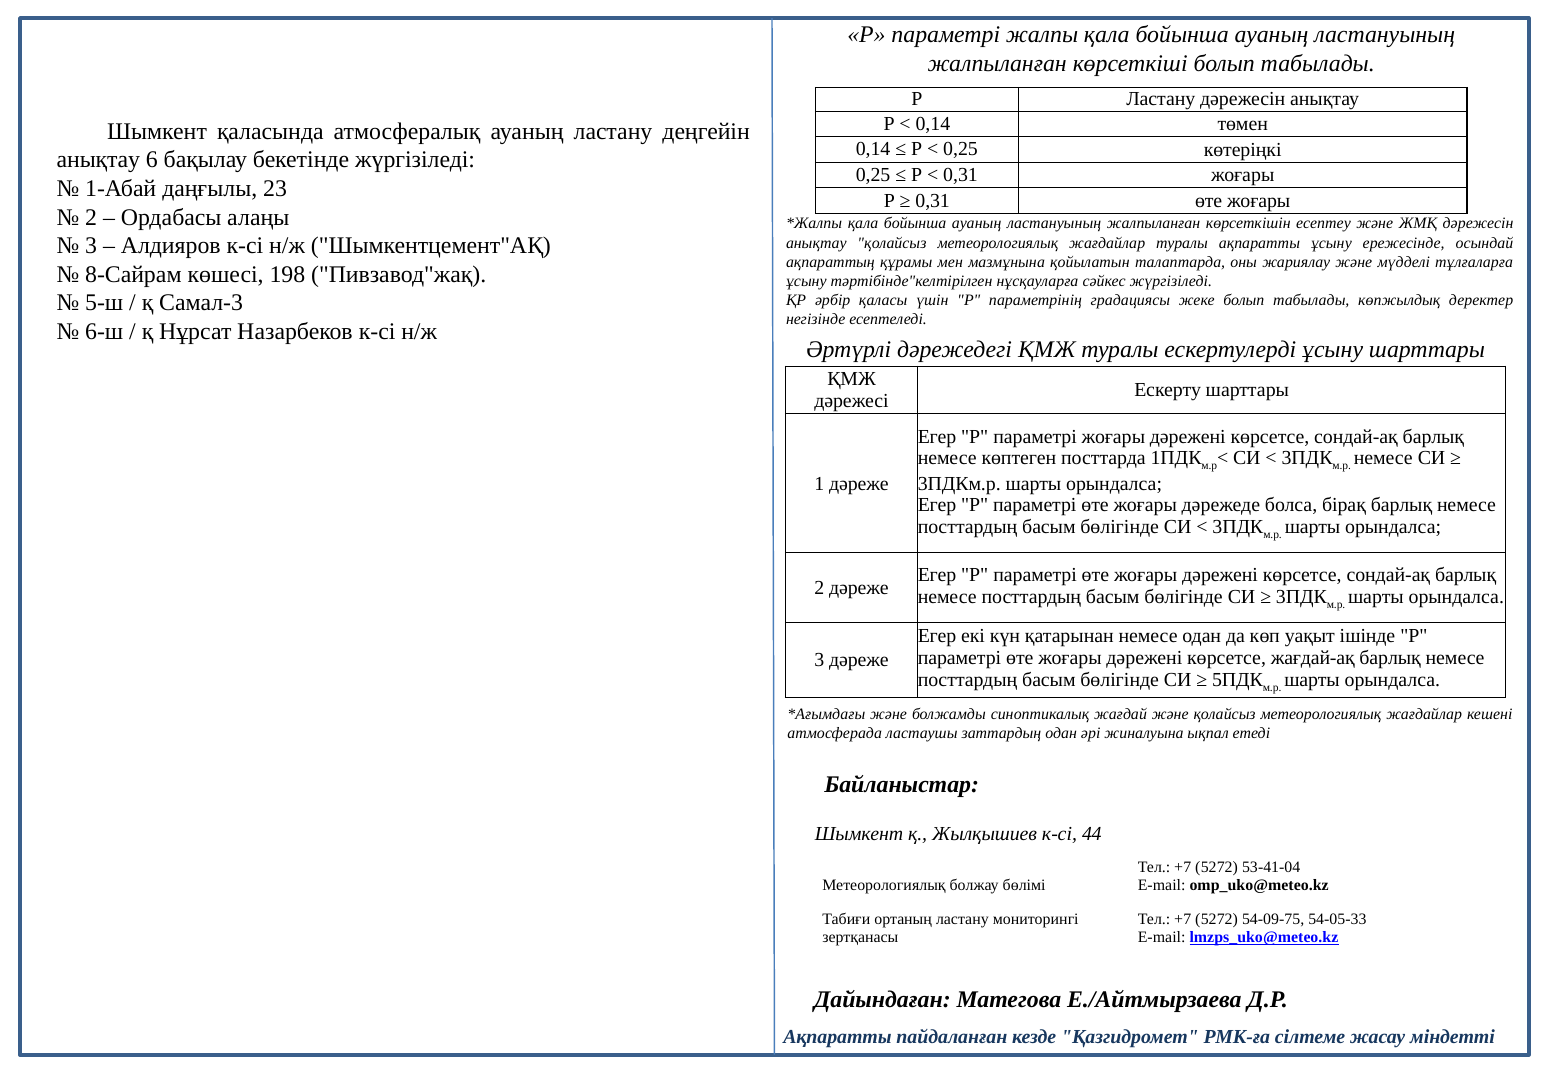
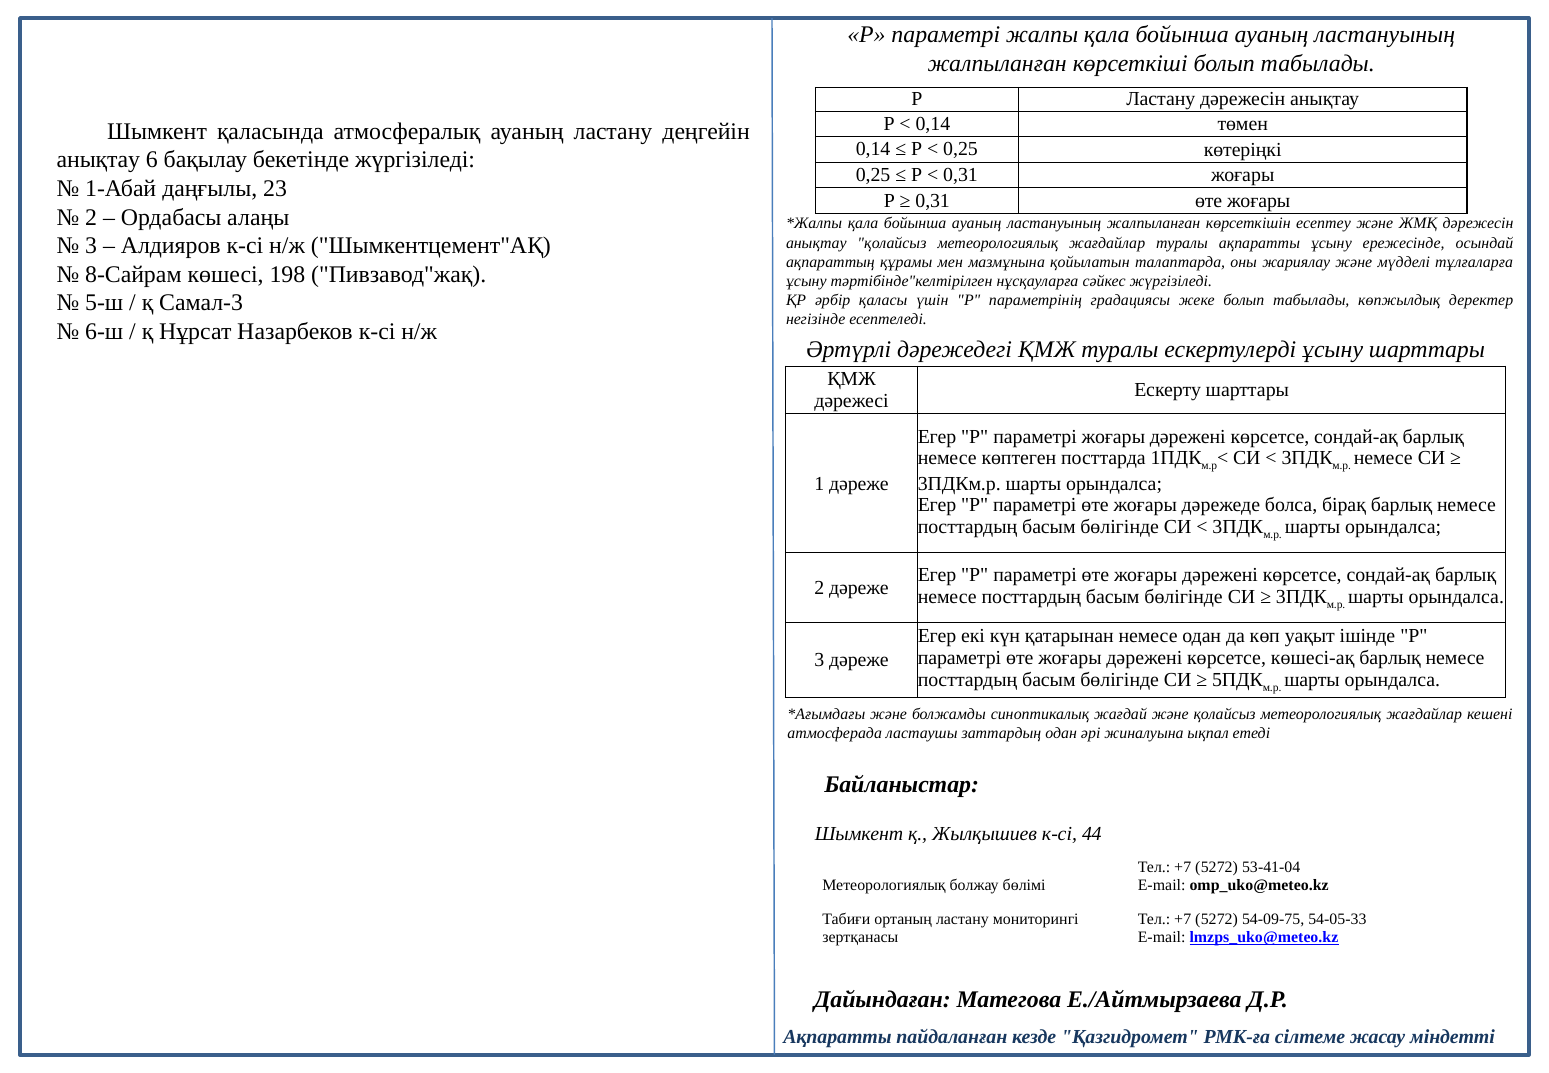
жағдай-ақ: жағдай-ақ -> көшесі-ақ (1313, 658)
